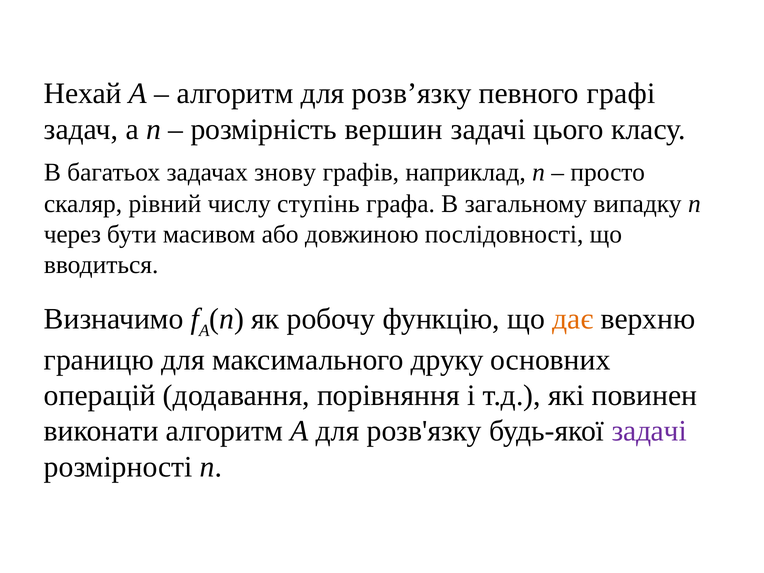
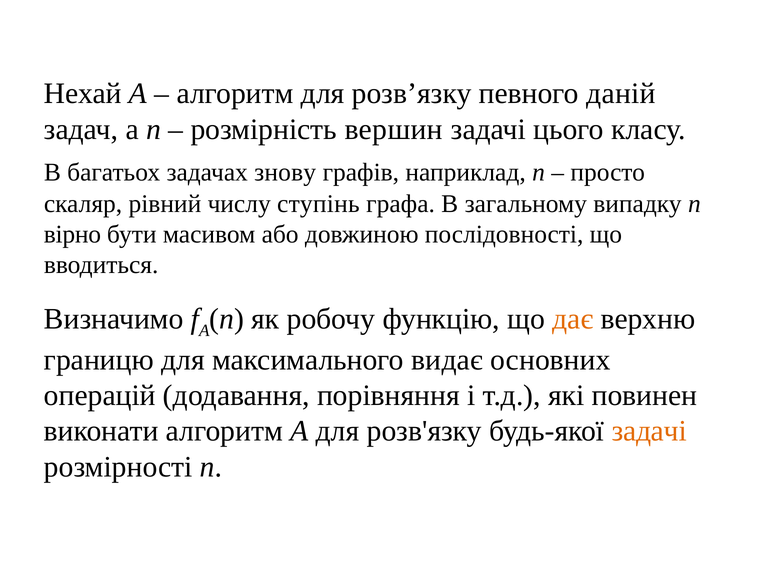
графі: графі -> даній (621, 94)
через: через -> вірно (72, 234)
друку: друку -> видає (447, 360)
задачі colour: purple -> orange (649, 431)
